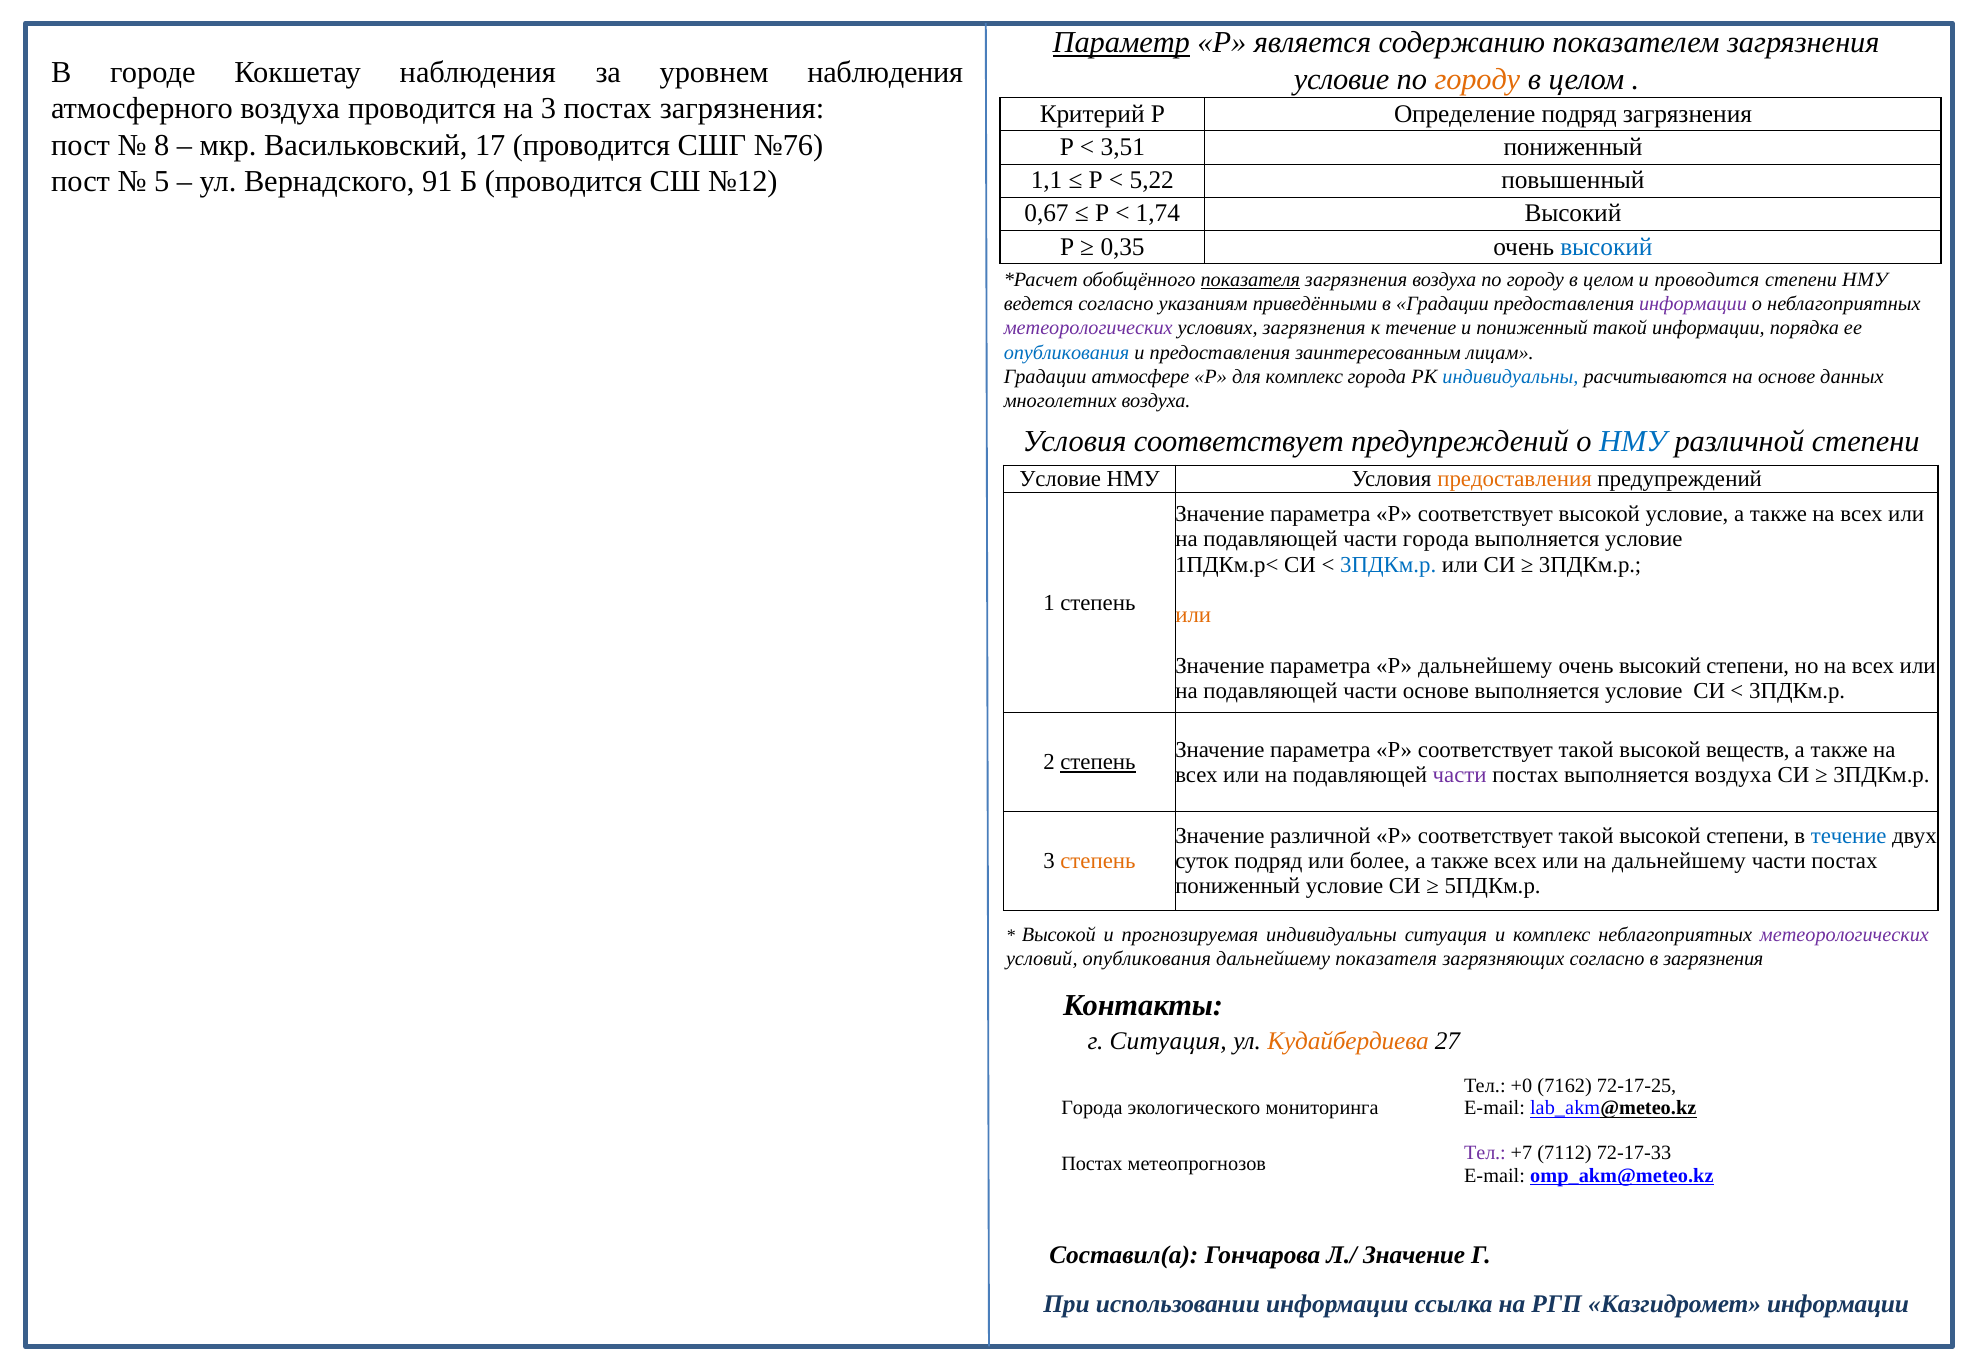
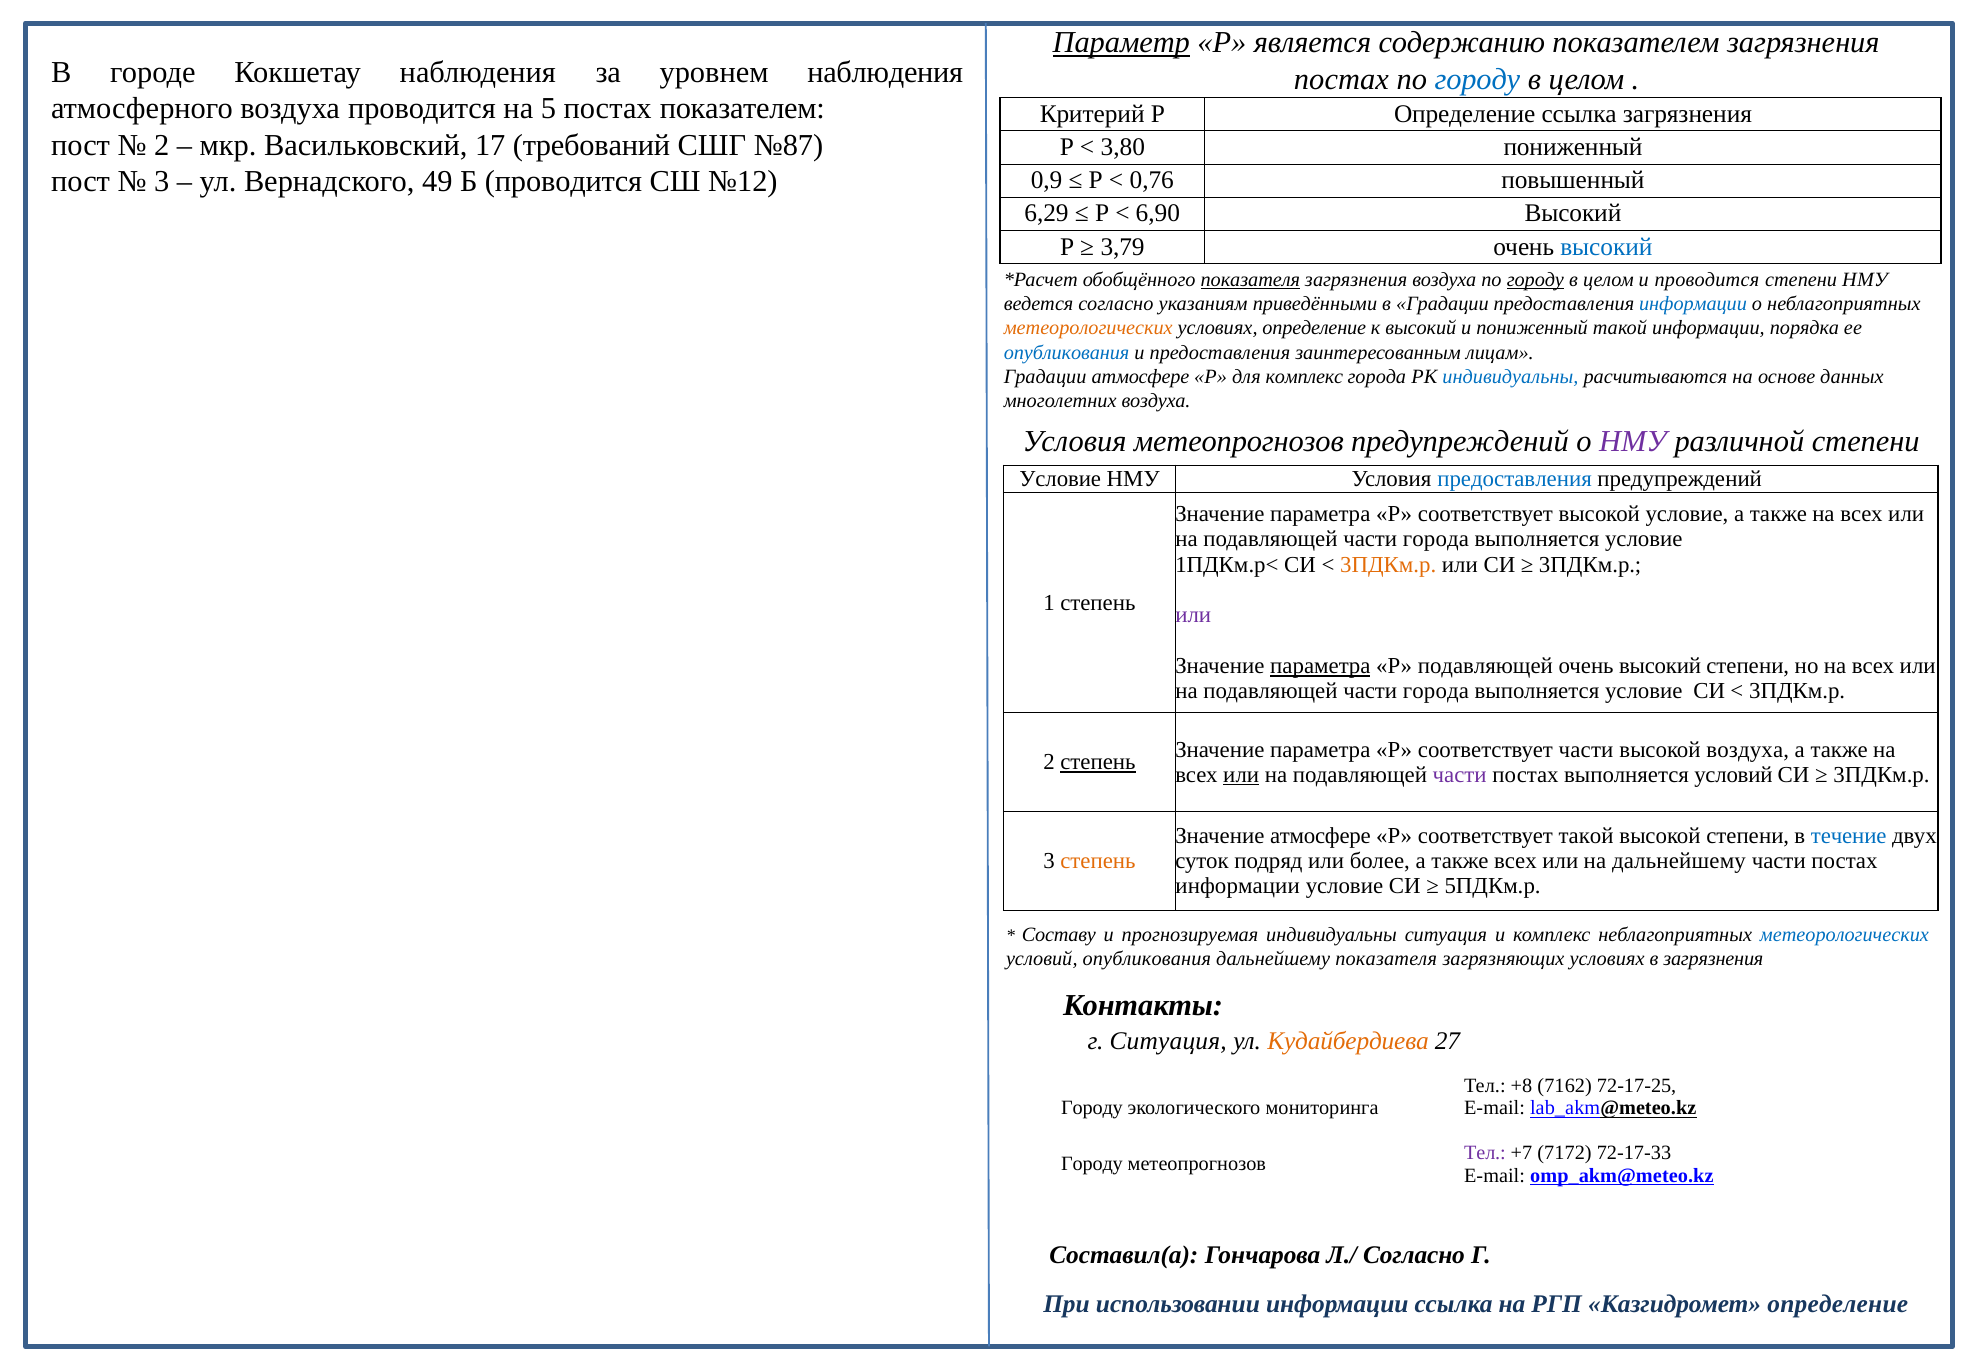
условие: условие -> постах (1341, 79)
городу colour: orange -> blue (1477, 79)
на 3: 3 -> 5 (548, 109)
постах загрязнения: загрязнения -> показателем (742, 109)
Определение подряд: подряд -> ссылка (1579, 114)
8: 8 -> 2 (162, 145)
17 проводится: проводится -> требований (592, 145)
№76: №76 -> №87 (789, 145)
3,51: 3,51 -> 3,80 (1123, 147)
5: 5 -> 3 (162, 182)
91: 91 -> 49 (437, 182)
1,1: 1,1 -> 0,9 (1047, 180)
5,22: 5,22 -> 0,76 (1152, 180)
0,67: 0,67 -> 6,29 (1047, 213)
1,74: 1,74 -> 6,90 (1158, 213)
0,35: 0,35 -> 3,79 (1123, 247)
городу underline: none -> present (1535, 279)
информации colour: purple -> blue (1693, 304)
метеорологических colour: purple -> orange (1088, 328)
условиях загрязнения: загрязнения -> определение (1314, 328)
к течение: течение -> высокий (1421, 328)
Условия соответствует: соответствует -> метеопрогнозов (1239, 441)
НМУ colour: blue -> purple (1633, 441)
предоставления colour: orange -> blue (1515, 479)
3ПДКм.р colour: blue -> orange (1388, 565)
или colour: orange -> purple (1193, 615)
параметра underline: none -> present (1320, 666)
Р дальнейшему: дальнейшему -> подавляющей (1485, 666)
основе: основе -> города (1436, 691)
параметра Р соответствует такой: такой -> части (1586, 749)
высокой веществ: веществ -> воздуха (1748, 749)
или underline: none -> present (1241, 774)
выполняется воздуха: воздуха -> условий (1733, 774)
Значение различной: различной -> атмосфере (1320, 835)
пониженный: пониженный -> информации (1238, 886)
Высокой: Высокой -> Составу (1059, 934)
метеорологических colour: purple -> blue (1844, 934)
загрязняющих согласно: согласно -> условиях (1607, 959)
+0: +0 -> +8 (1521, 1085)
Города: Города -> Городу (1092, 1108)
7112: 7112 -> 7172 (1565, 1152)
Постах: Постах -> Городу (1092, 1164)
Л./ Значение: Значение -> Согласно (1414, 1255)
Казгидромет информации: информации -> определение (1838, 1304)
